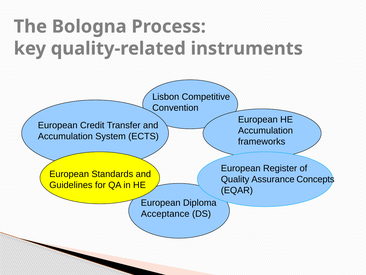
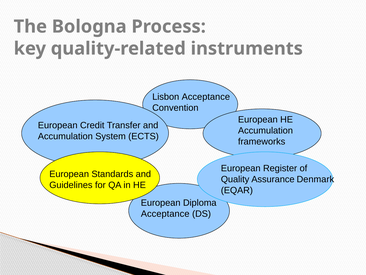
Competitive: Competitive -> Acceptance (206, 97)
Concepts: Concepts -> Denmark (315, 179)
